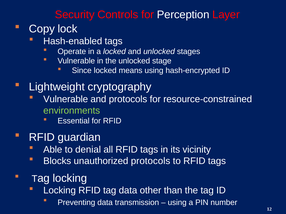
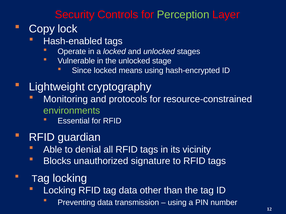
Perception colour: white -> light green (183, 15)
Vulnerable: Vulnerable -> Monitoring (66, 99)
unauthorized protocols: protocols -> signature (151, 161)
